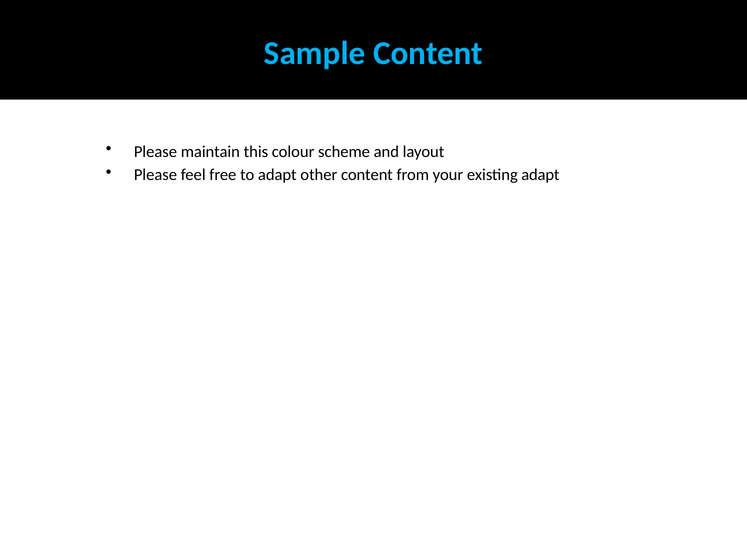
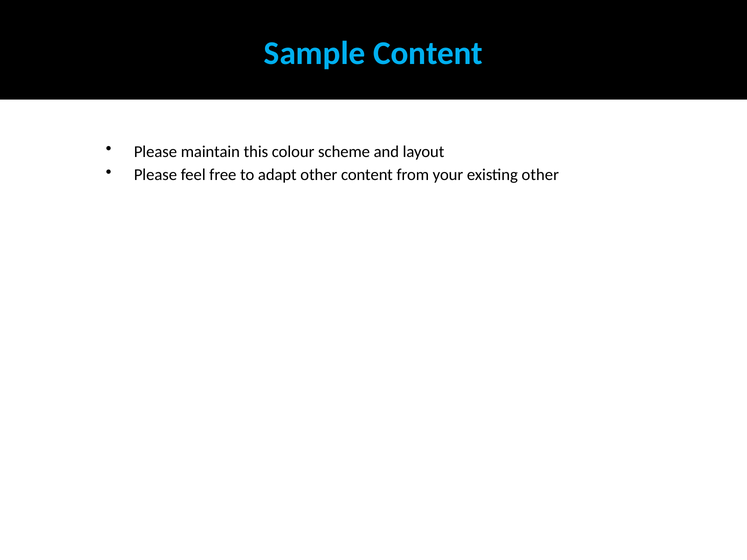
existing adapt: adapt -> other (540, 175)
